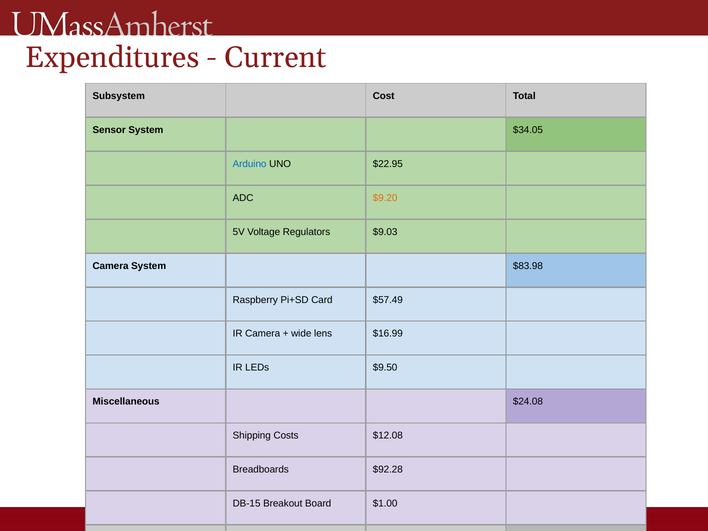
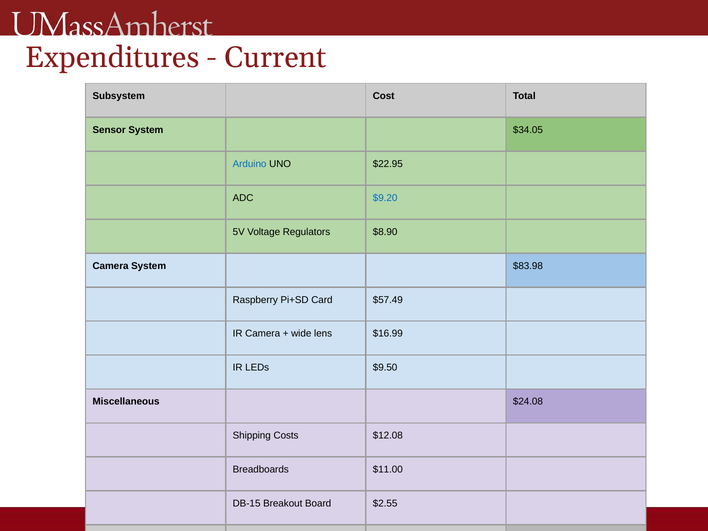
$9.20 colour: orange -> blue (385, 198)
$9.03: $9.03 -> $8.90 (385, 232)
$92.28: $92.28 -> $11.00 (388, 470)
$1.00: $1.00 -> $2.55 (385, 504)
